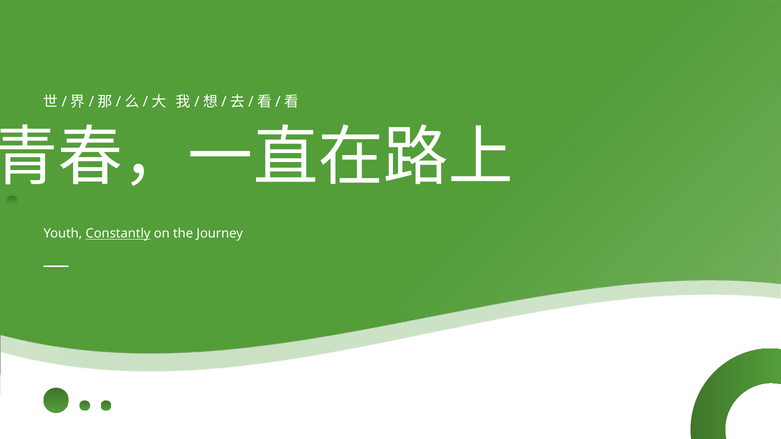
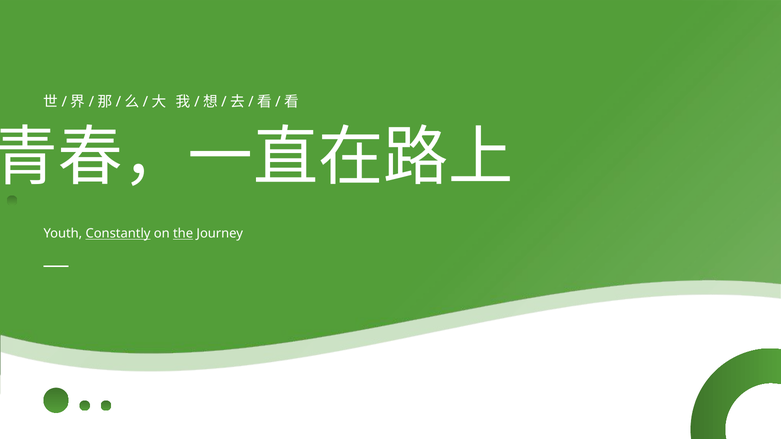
the underline: none -> present (183, 234)
